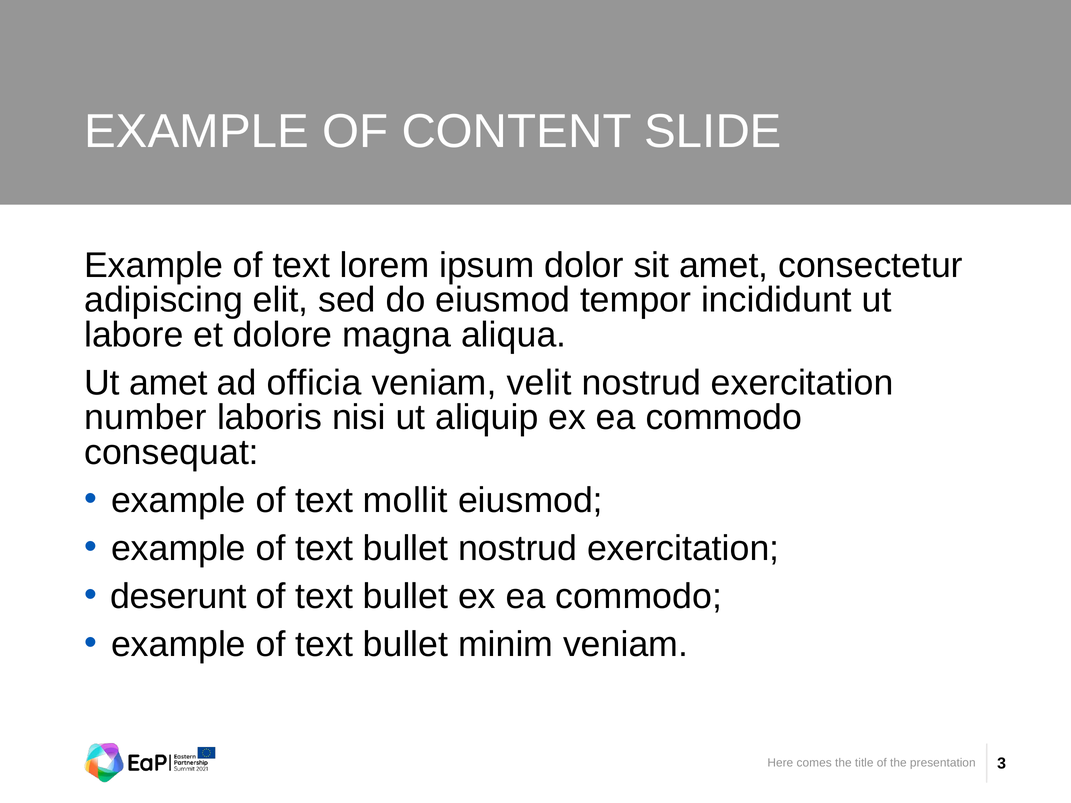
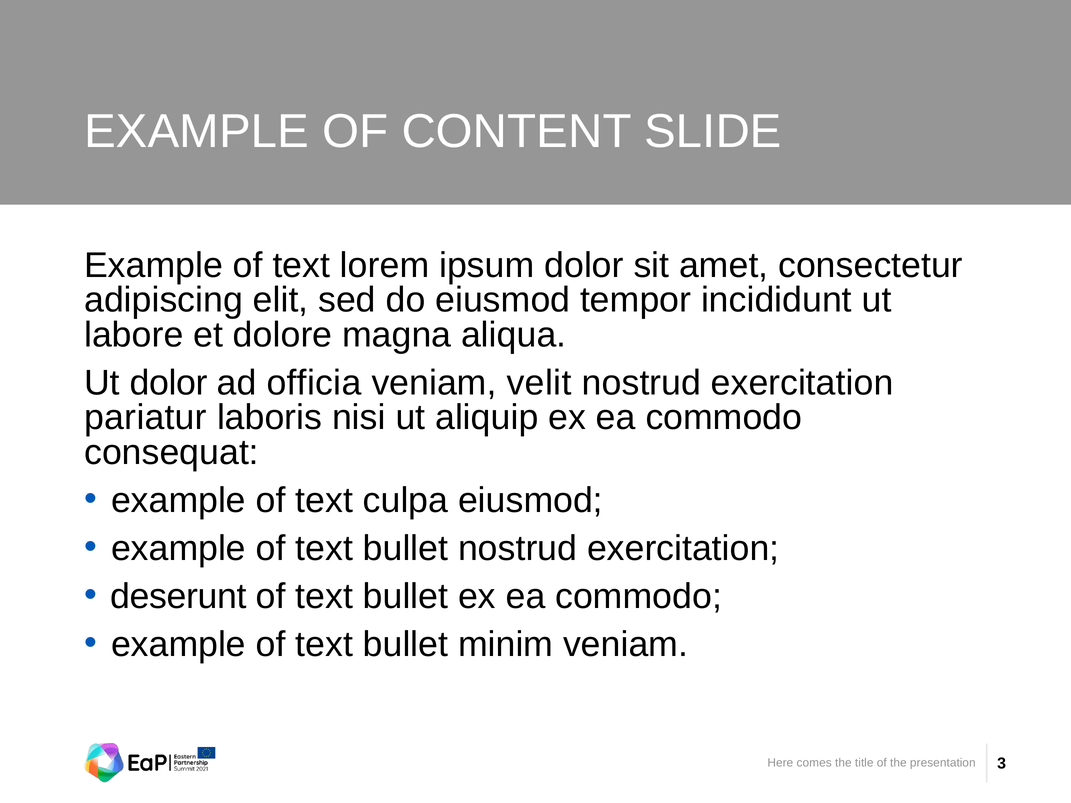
Ut amet: amet -> dolor (169, 383)
number: number -> pariatur (146, 418)
mollit: mollit -> culpa (405, 500)
